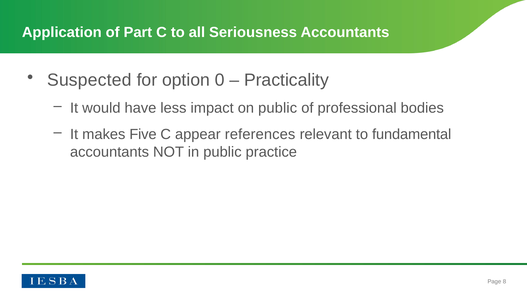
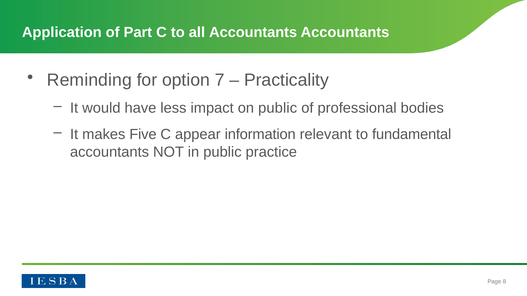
all Seriousness: Seriousness -> Accountants (253, 32)
Suspected: Suspected -> Reminding (89, 80)
0: 0 -> 7 (220, 80)
references: references -> information (260, 135)
